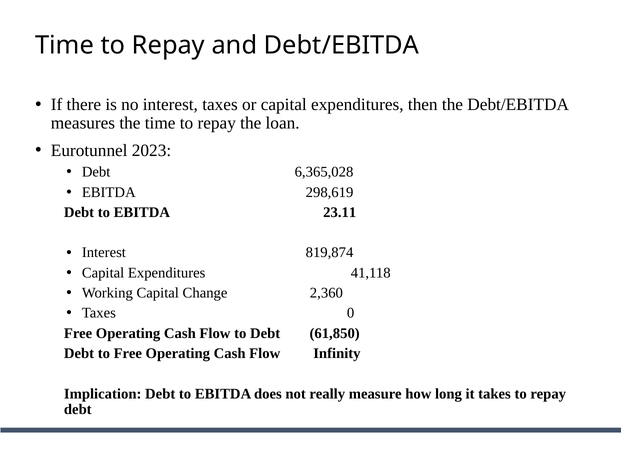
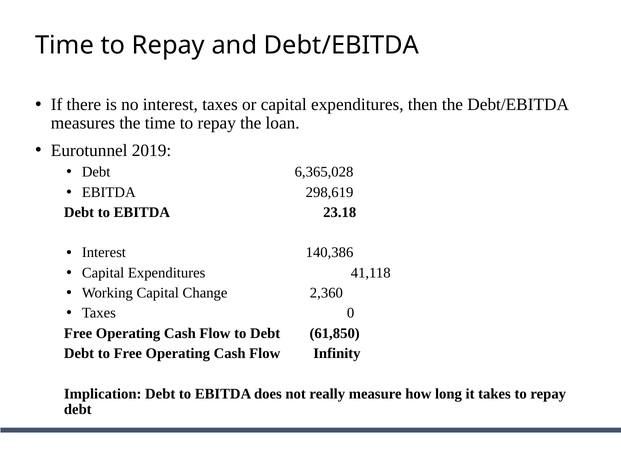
2023: 2023 -> 2019 (152, 150)
23.11: 23.11 -> 23.18 (340, 212)
819,874: 819,874 -> 140,386 (330, 253)
